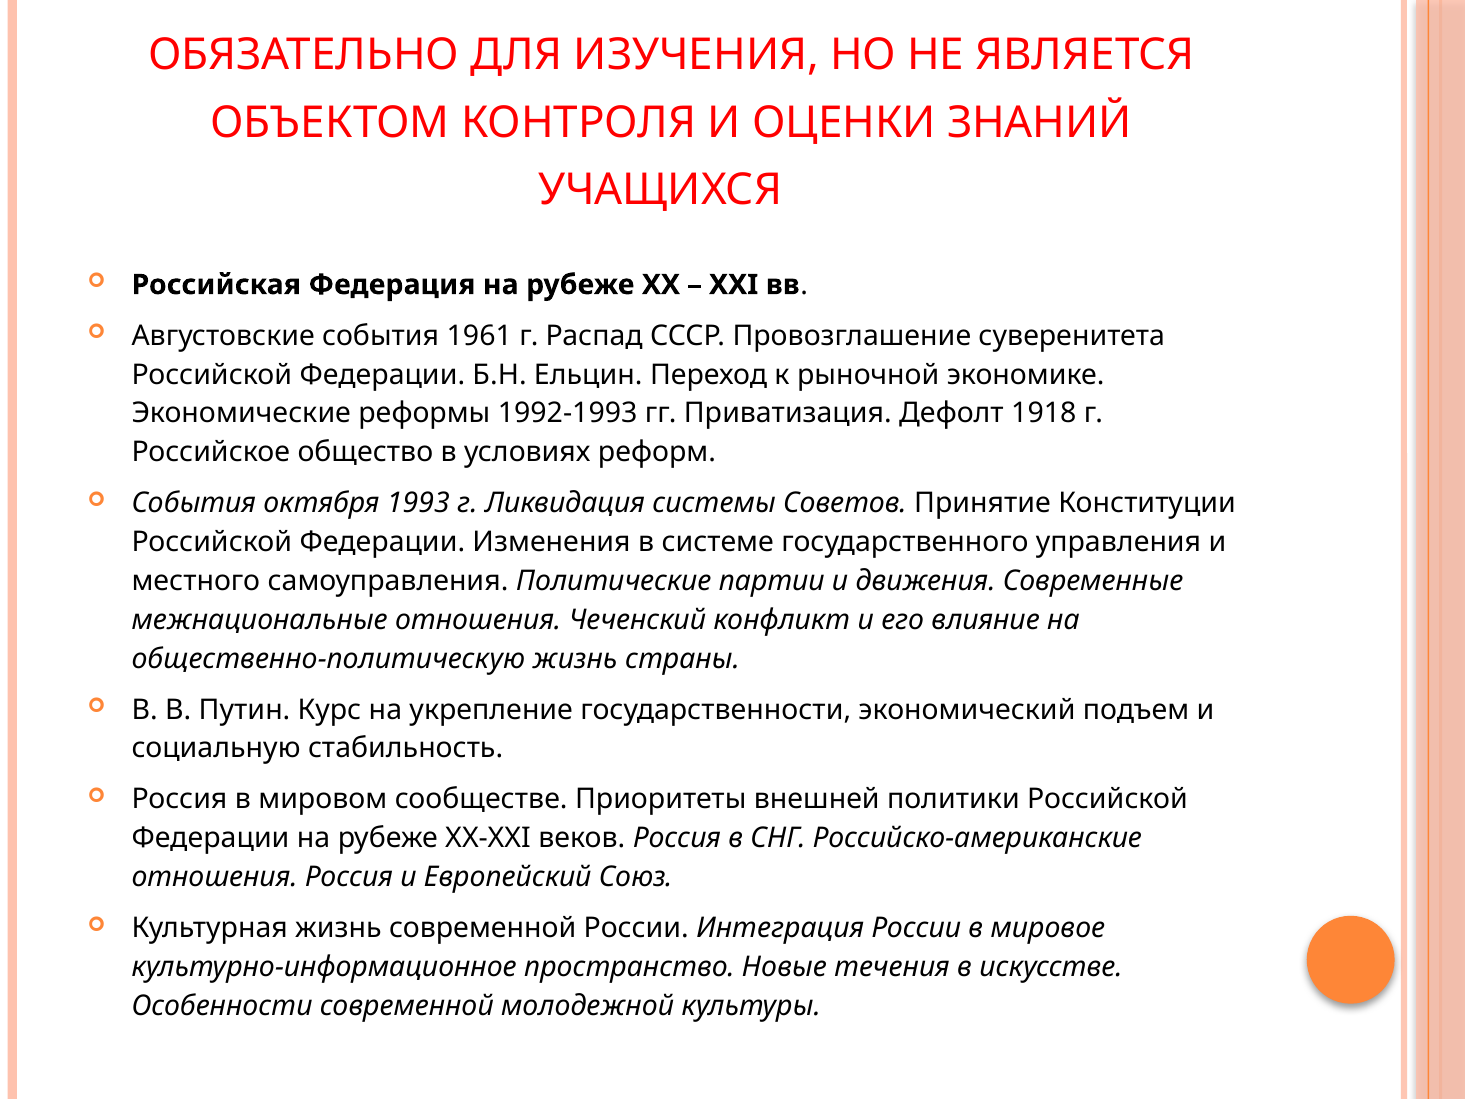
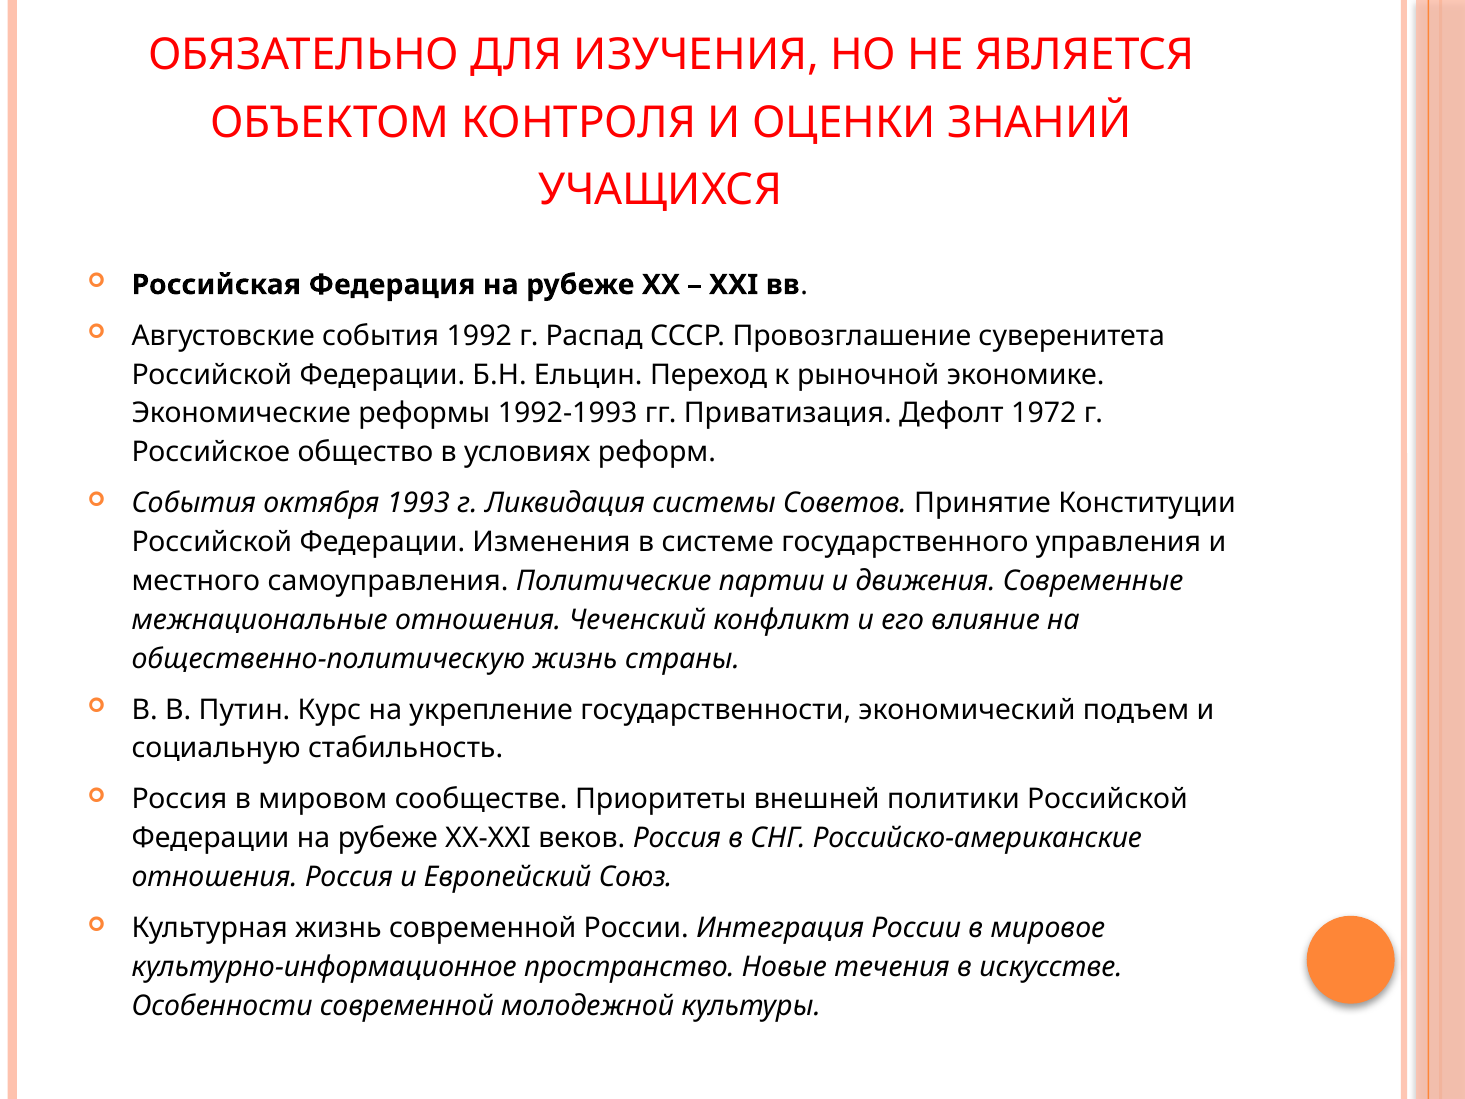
1961: 1961 -> 1992 (479, 336)
1918: 1918 -> 1972 (1044, 413)
